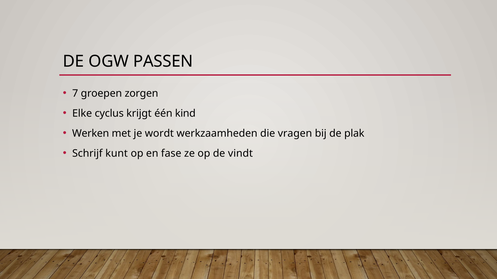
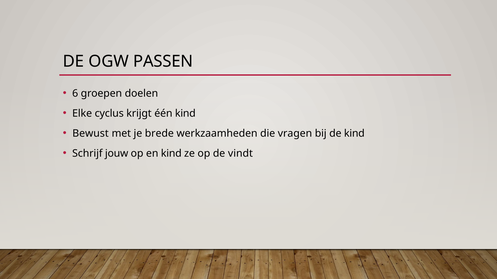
7: 7 -> 6 (75, 93)
zorgen: zorgen -> doelen (141, 93)
Werken: Werken -> Bewust (91, 134)
wordt: wordt -> brede (159, 134)
de plak: plak -> kind (354, 134)
kunt: kunt -> jouw (117, 154)
en fase: fase -> kind (171, 154)
